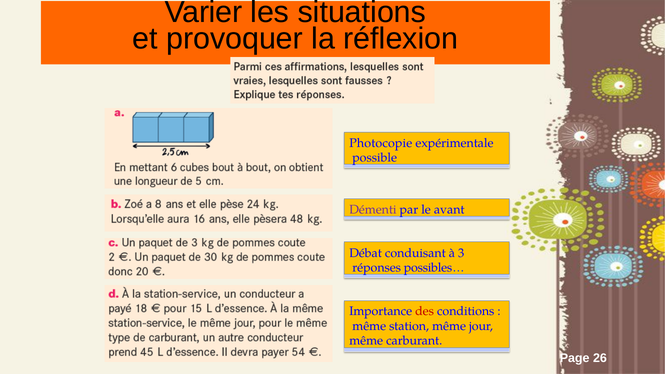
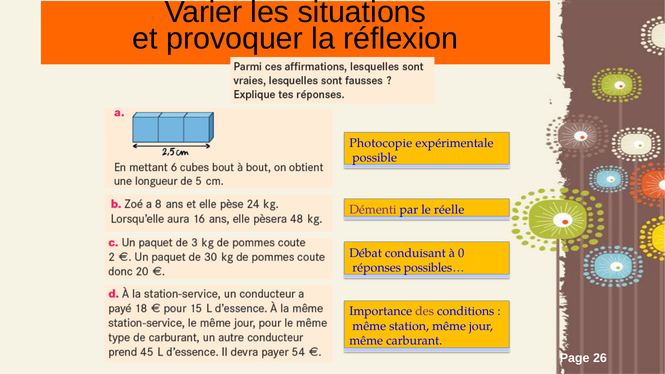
avant: avant -> réelle (449, 210)
3: 3 -> 0 (461, 253)
des colour: red -> purple (425, 311)
